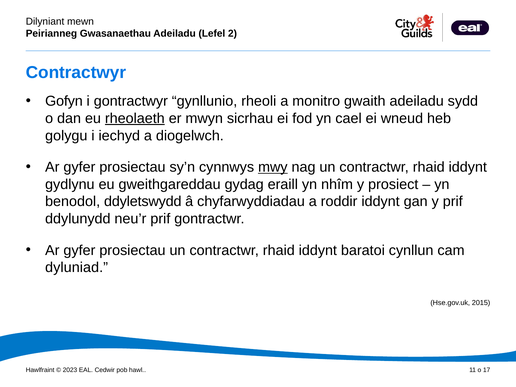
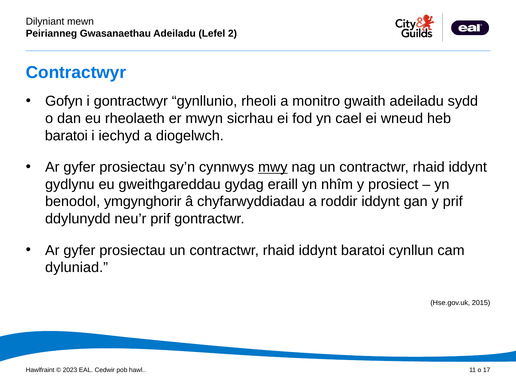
rheolaeth underline: present -> none (135, 118)
golygu: golygu -> baratoi (66, 136)
ddyletswydd: ddyletswydd -> ymgynghorir (143, 202)
